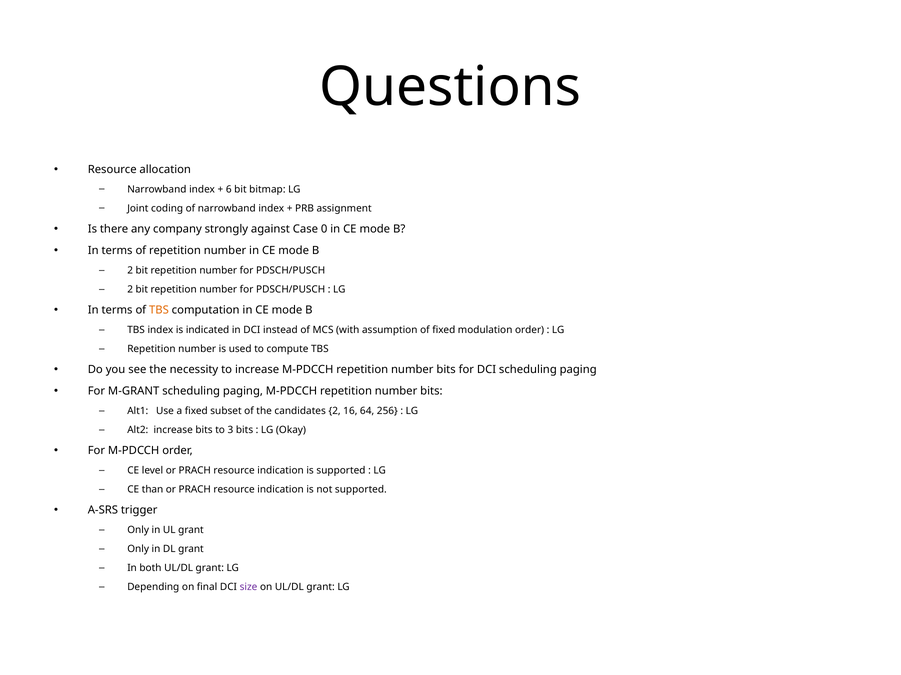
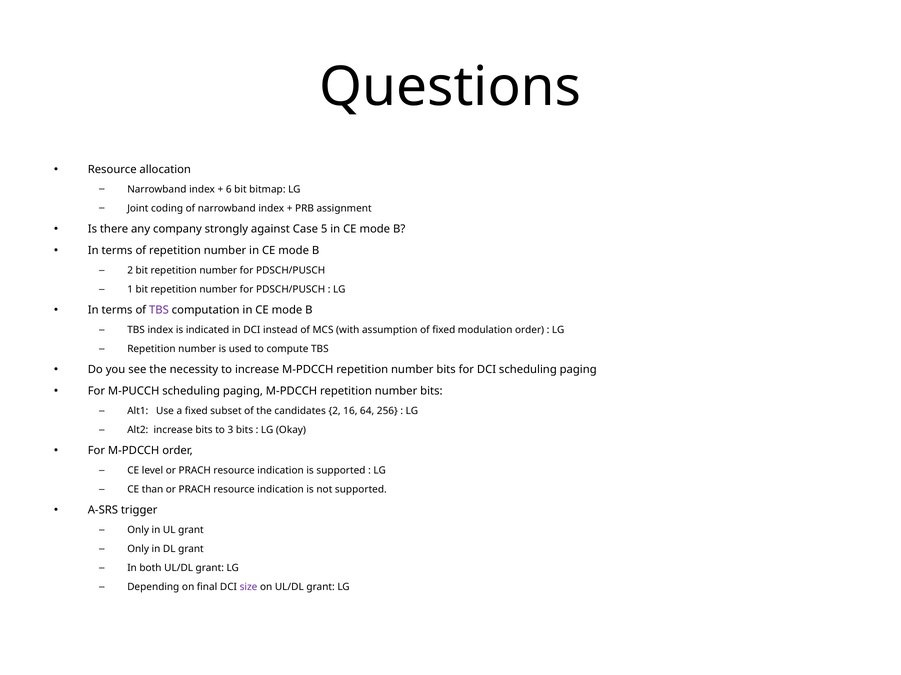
0: 0 -> 5 (324, 229)
2: 2 -> 1 (130, 290)
TBS colour: orange -> purple (159, 310)
M-GRANT: M-GRANT -> M-PUCCH (134, 392)
